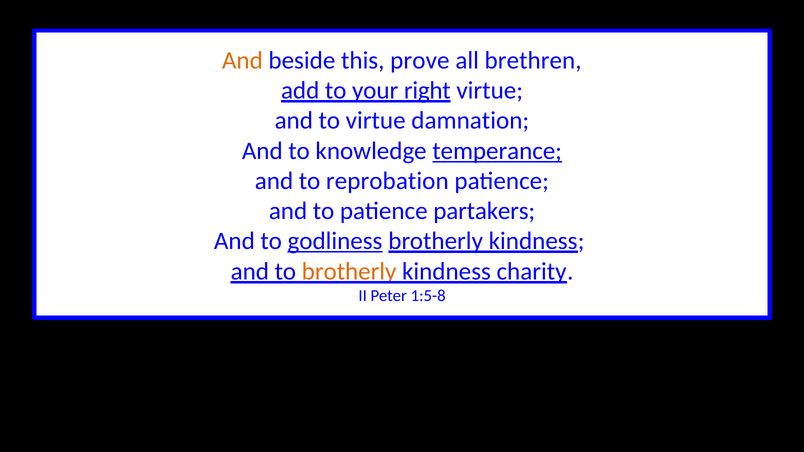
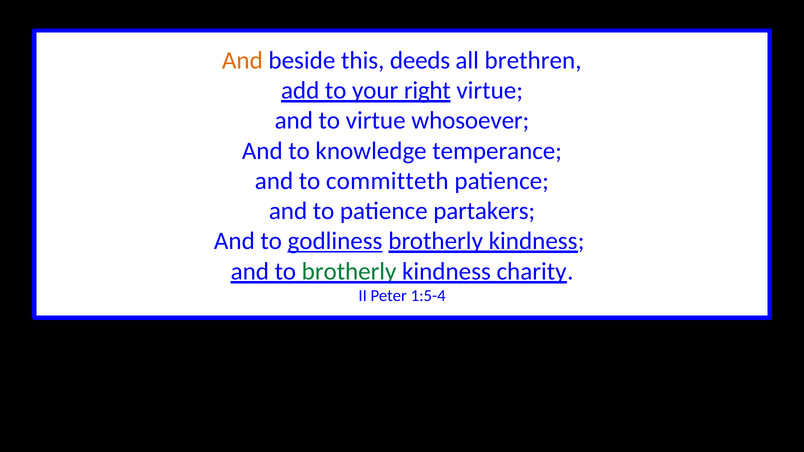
prove: prove -> deeds (420, 60)
damnation: damnation -> whosoever (470, 121)
temperance underline: present -> none (497, 151)
reprobation: reprobation -> committeth (387, 181)
brotherly colour: orange -> green (349, 271)
1:5-8: 1:5-8 -> 1:5-4 (428, 296)
